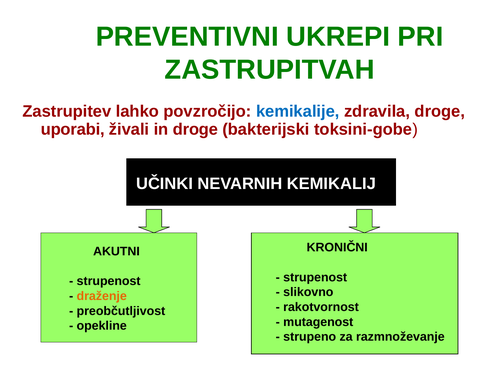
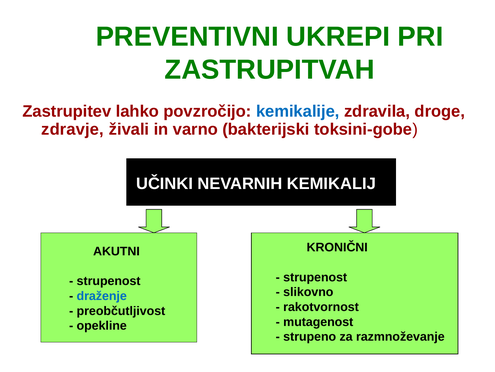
uporabi: uporabi -> zdravje (73, 129)
in droge: droge -> varno (195, 129)
draženje colour: orange -> blue (102, 295)
